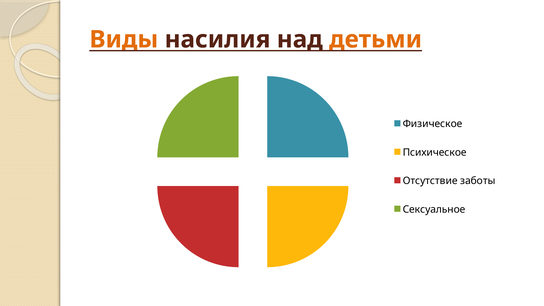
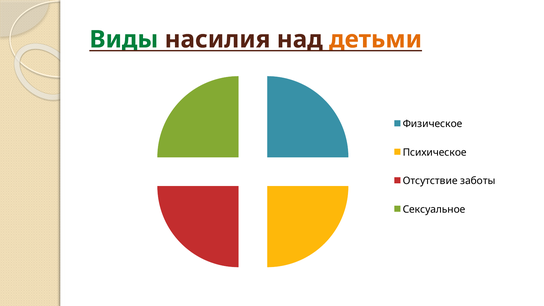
Виды colour: orange -> green (124, 39)
